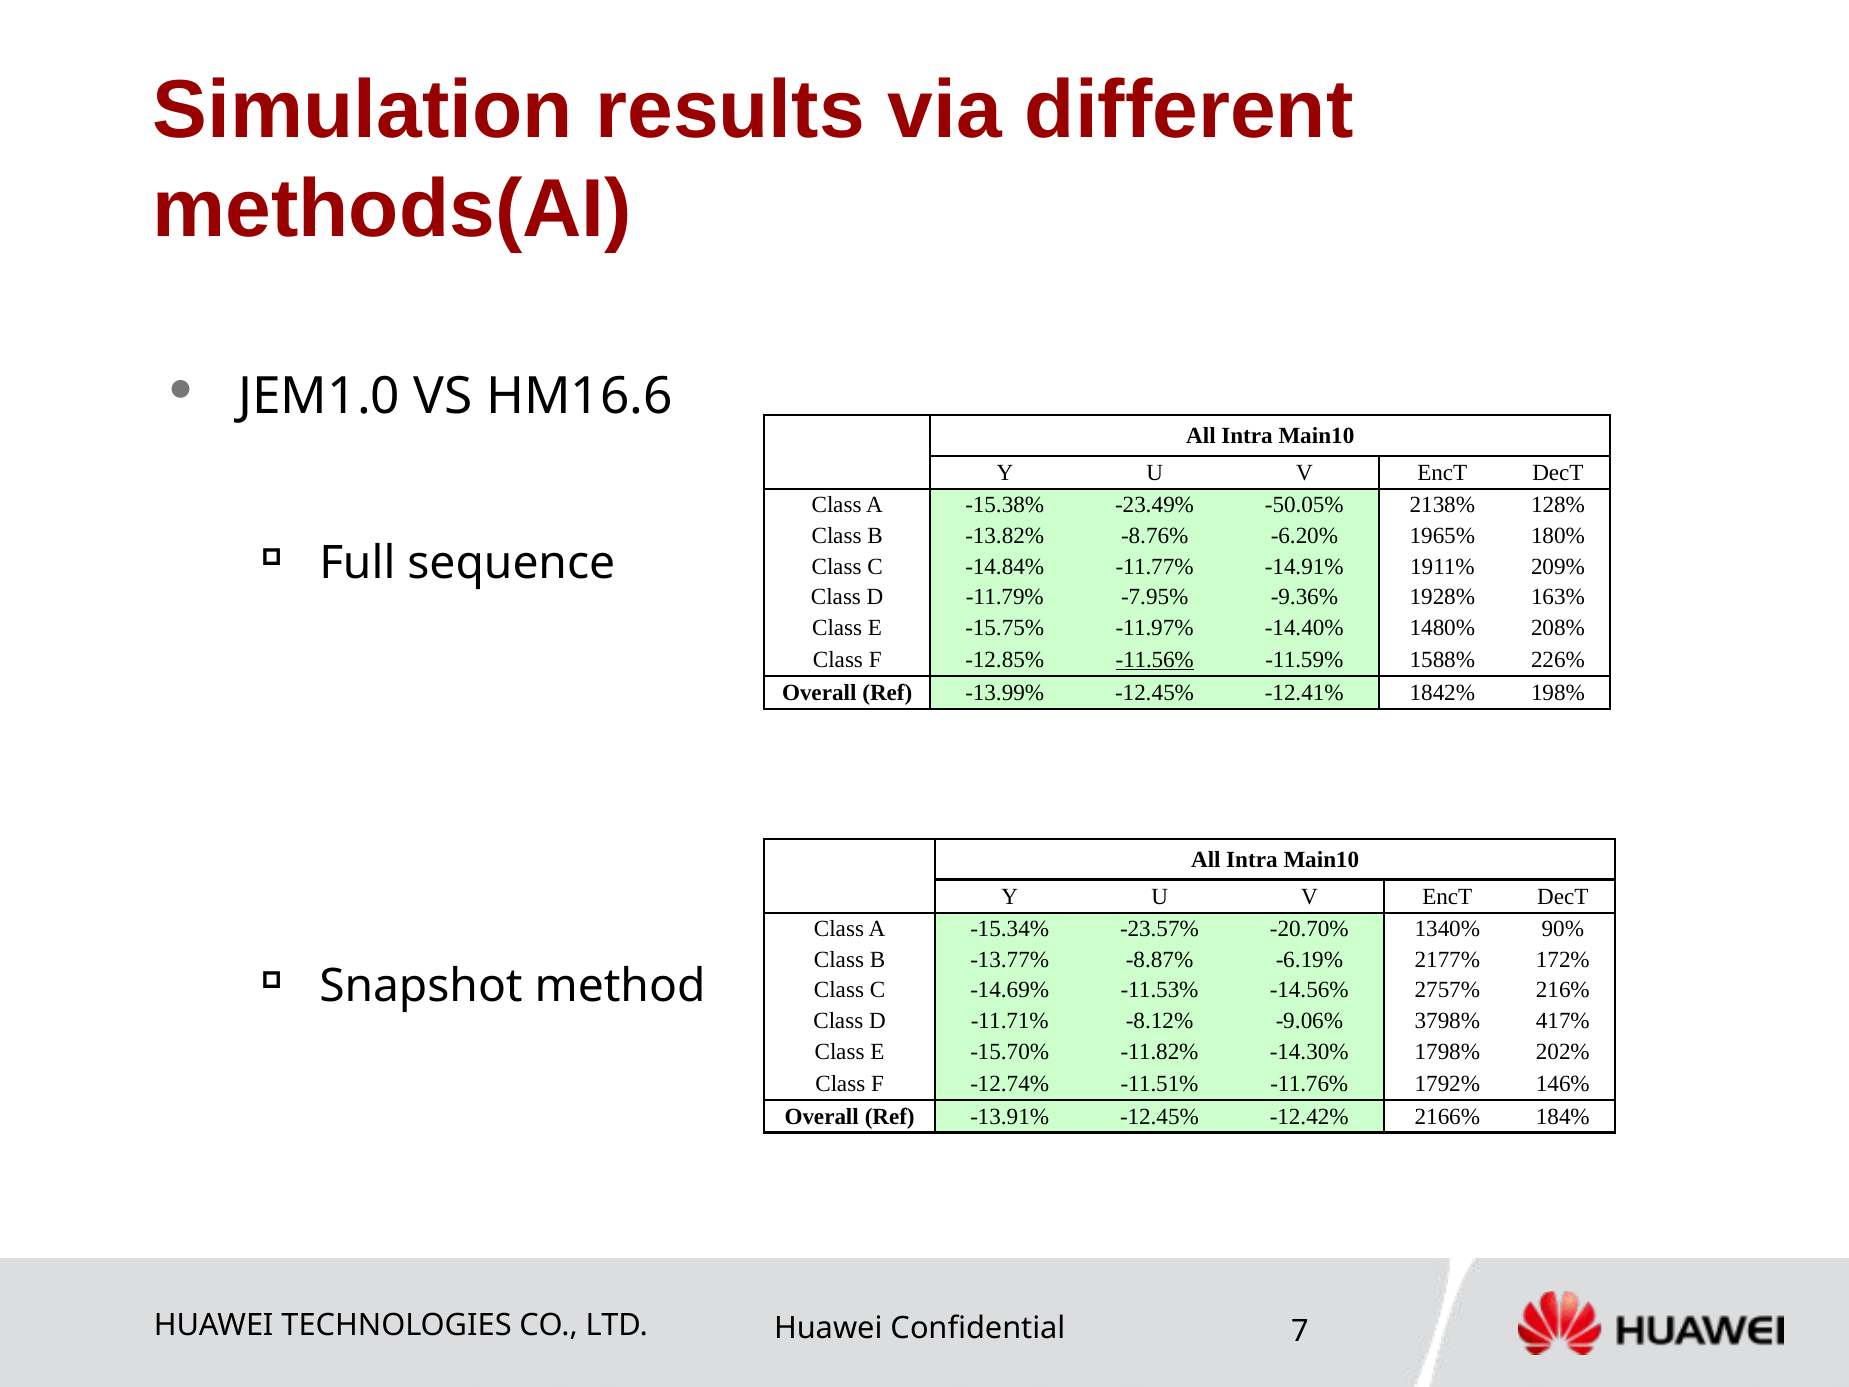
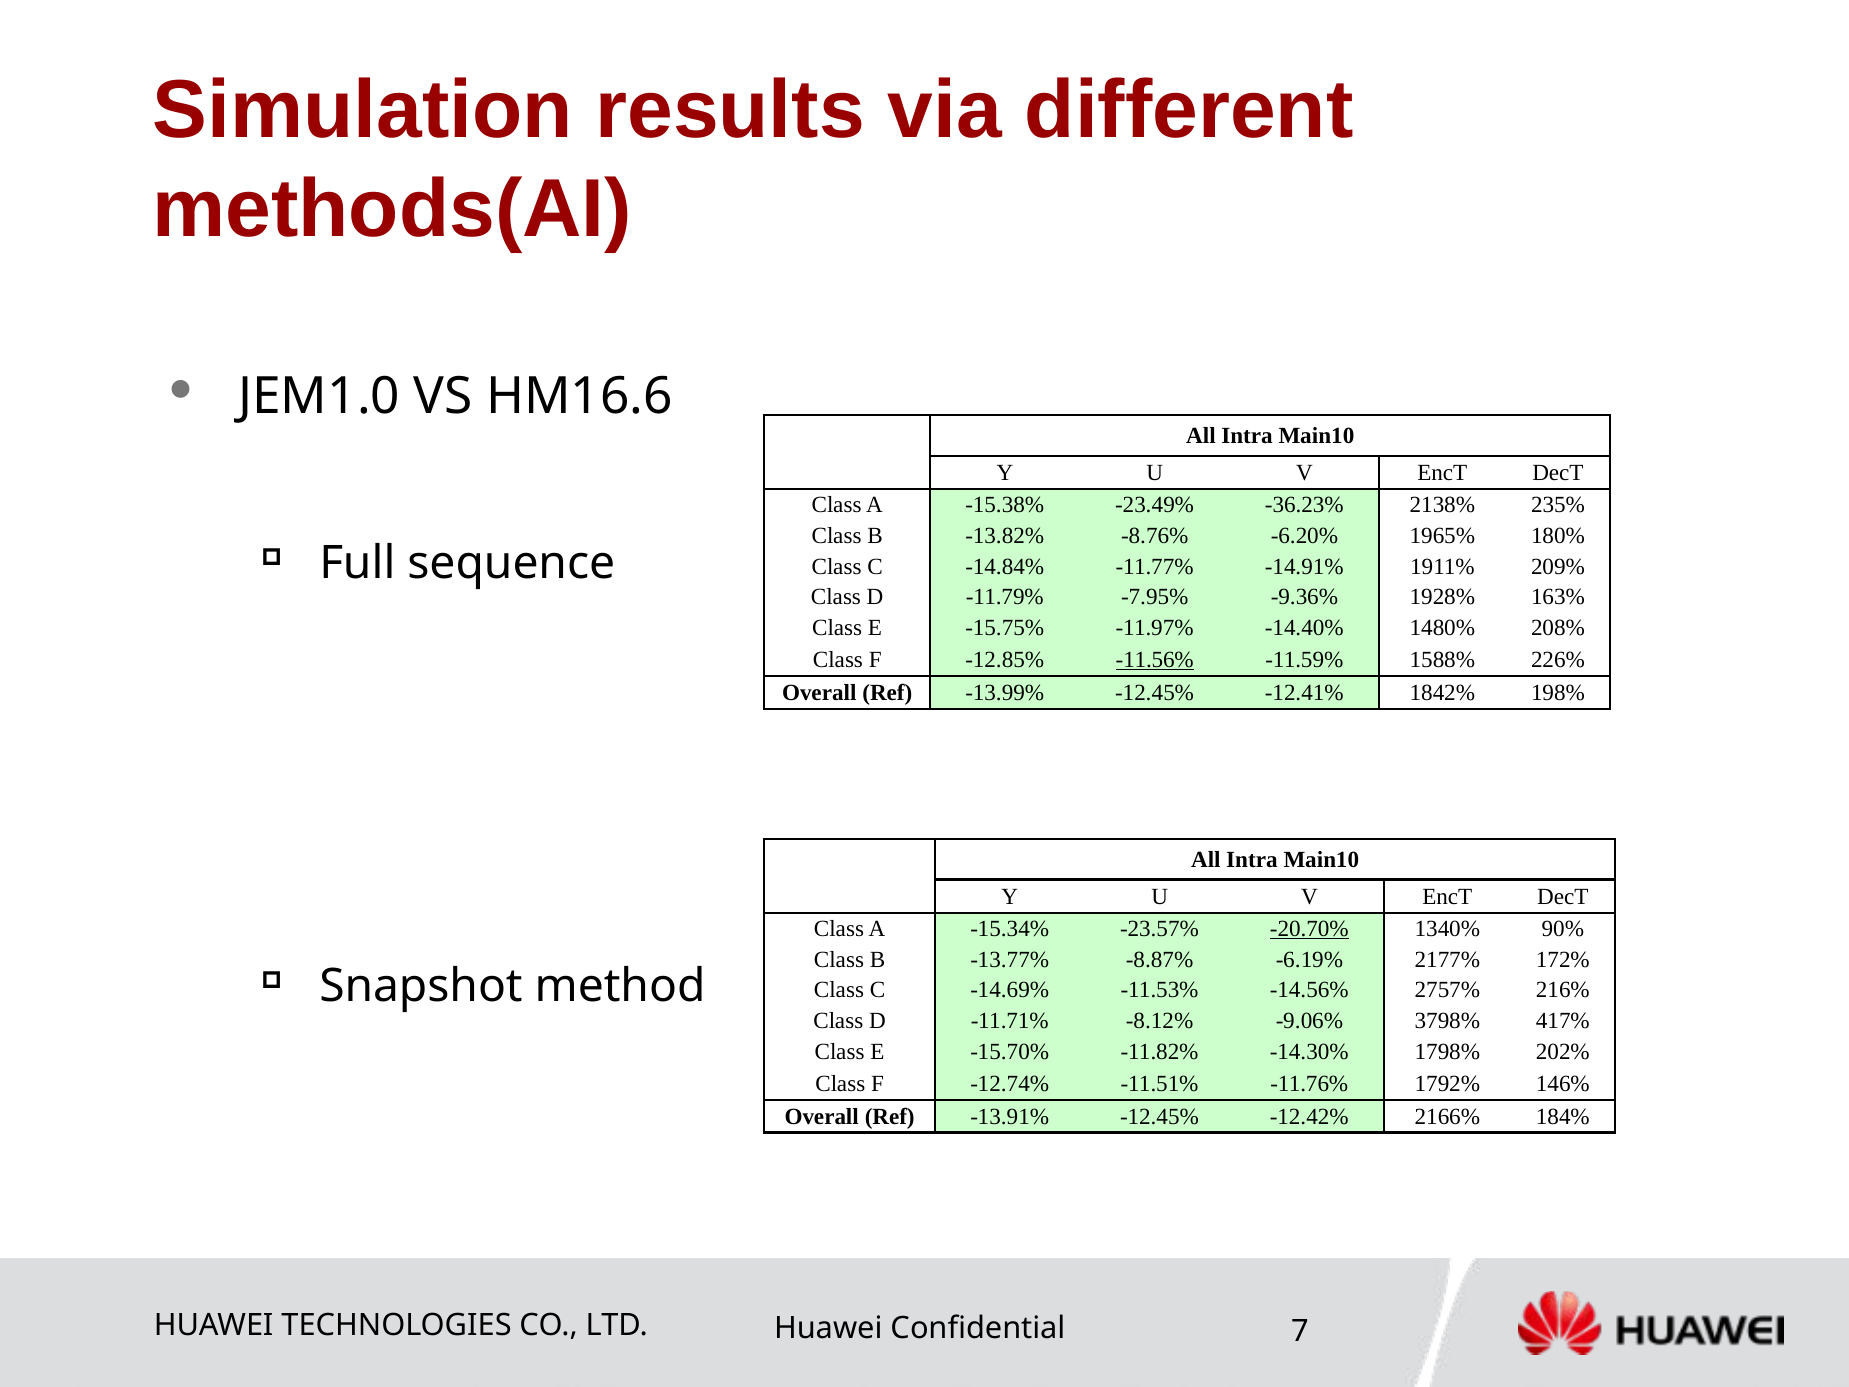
-50.05%: -50.05% -> -36.23% (1304, 505)
128%: 128% -> 235% (1558, 505)
-20.70% underline: none -> present (1309, 929)
